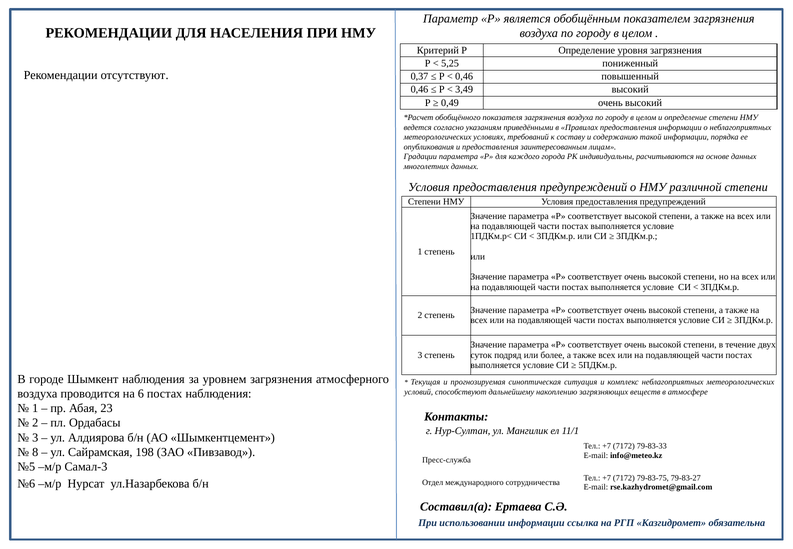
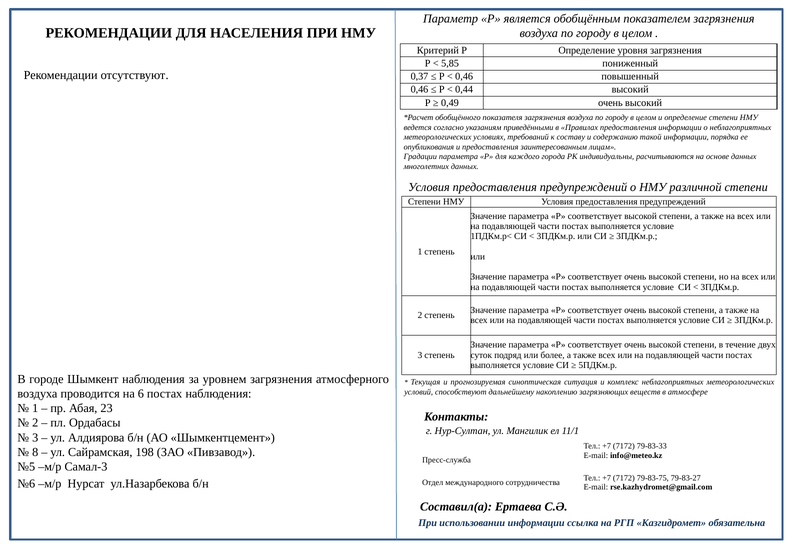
5,25: 5,25 -> 5,85 (450, 63)
3,49: 3,49 -> 0,44 (464, 90)
